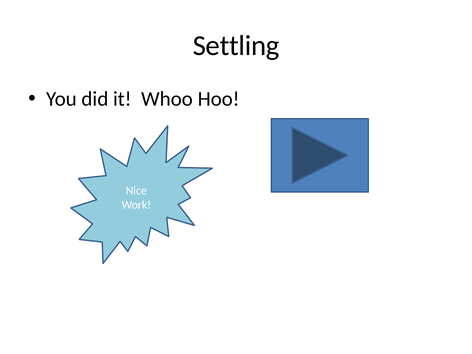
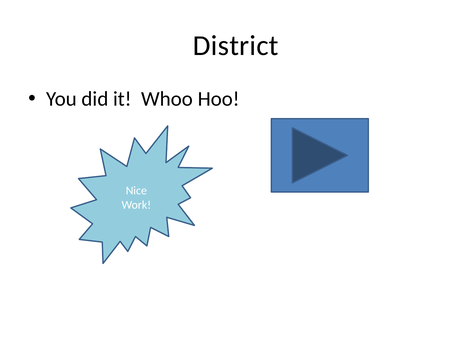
Settling: Settling -> District (236, 46)
